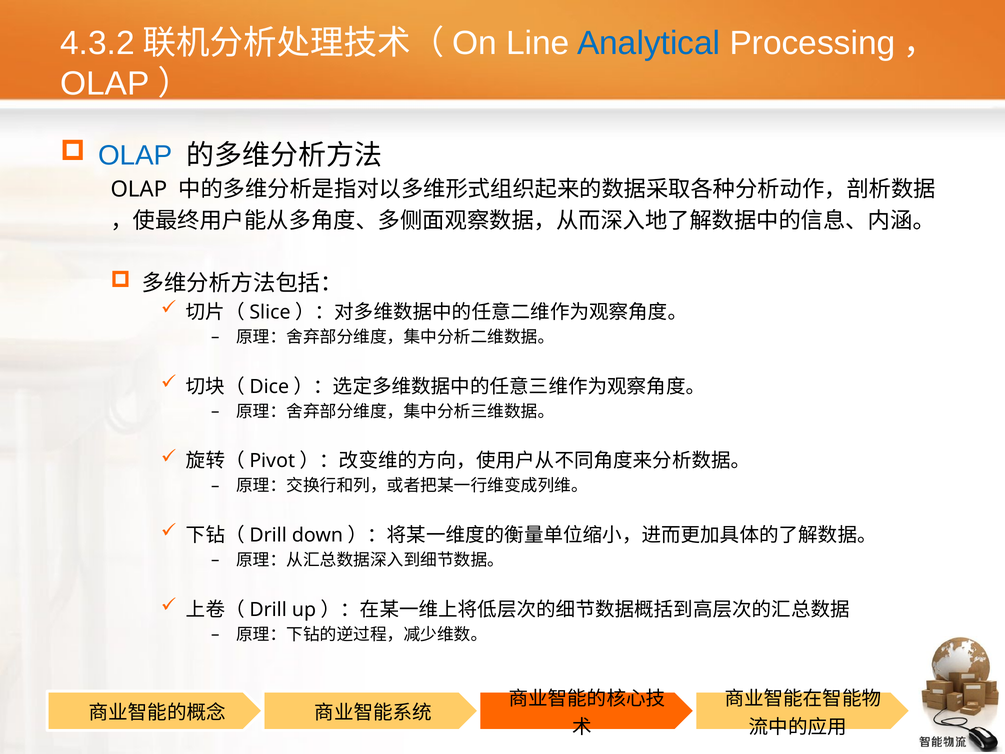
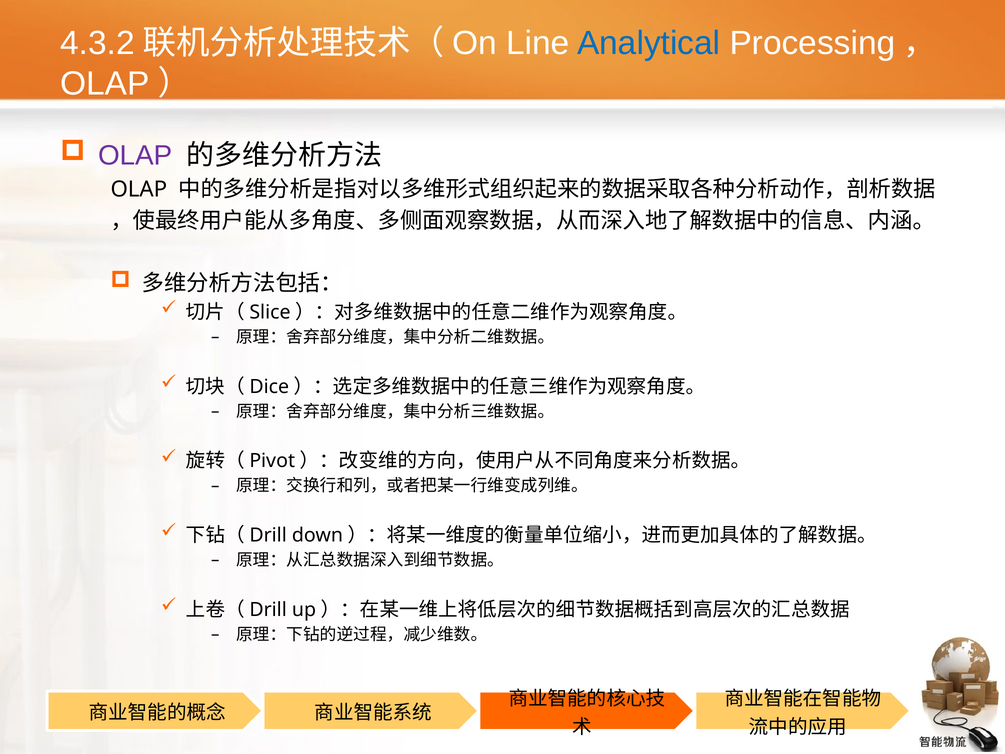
OLAP colour: blue -> purple (135, 155)
